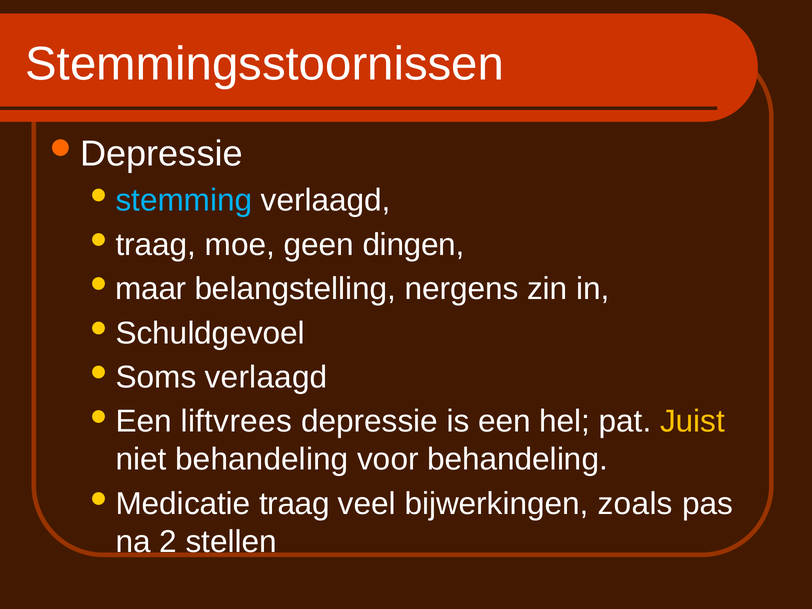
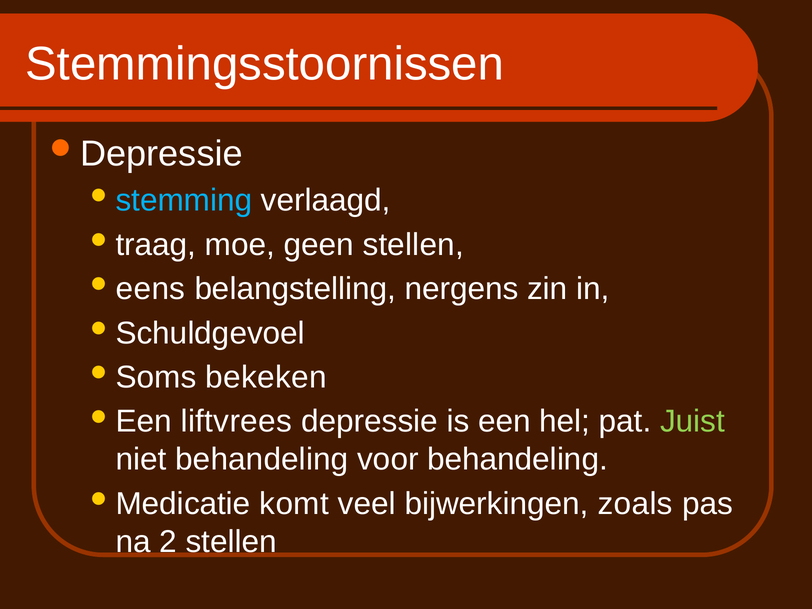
geen dingen: dingen -> stellen (413, 245)
maar: maar -> eens (151, 289)
Soms verlaagd: verlaagd -> bekeken (266, 377)
Juist colour: yellow -> light green (693, 422)
Medicatie traag: traag -> komt (294, 504)
